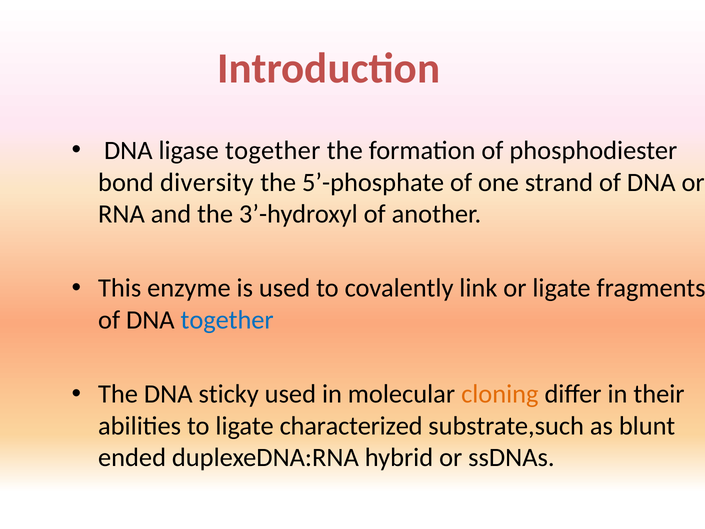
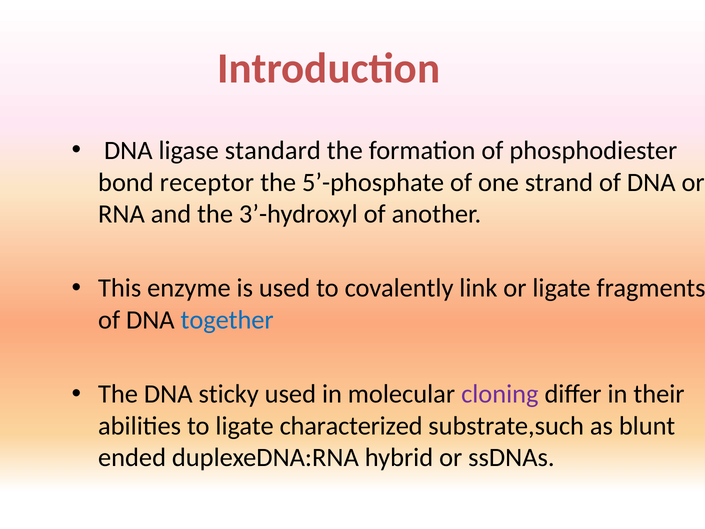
ligase together: together -> standard (273, 151)
diversity: diversity -> receptor (207, 182)
cloning colour: orange -> purple (500, 394)
